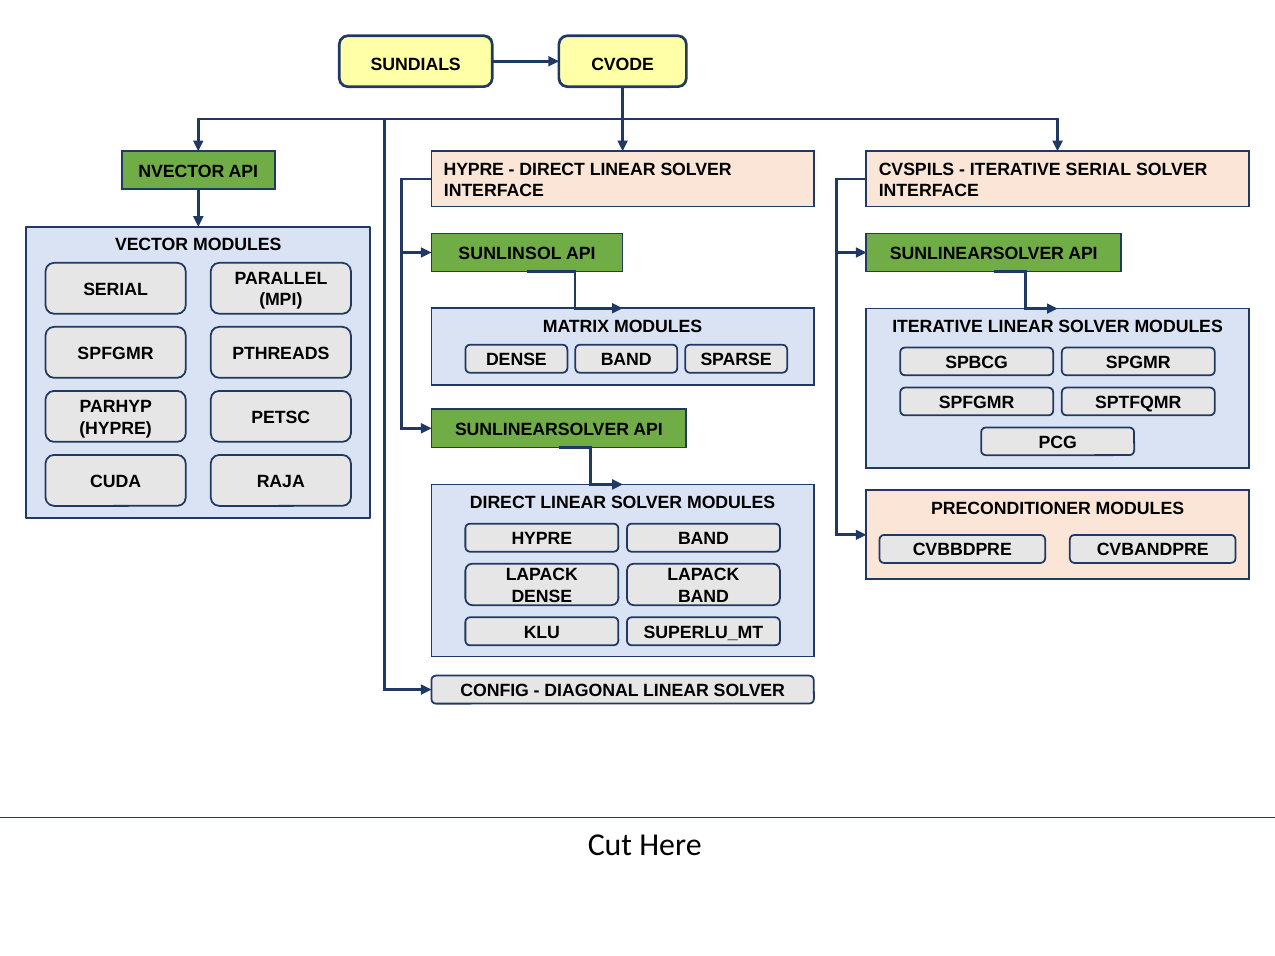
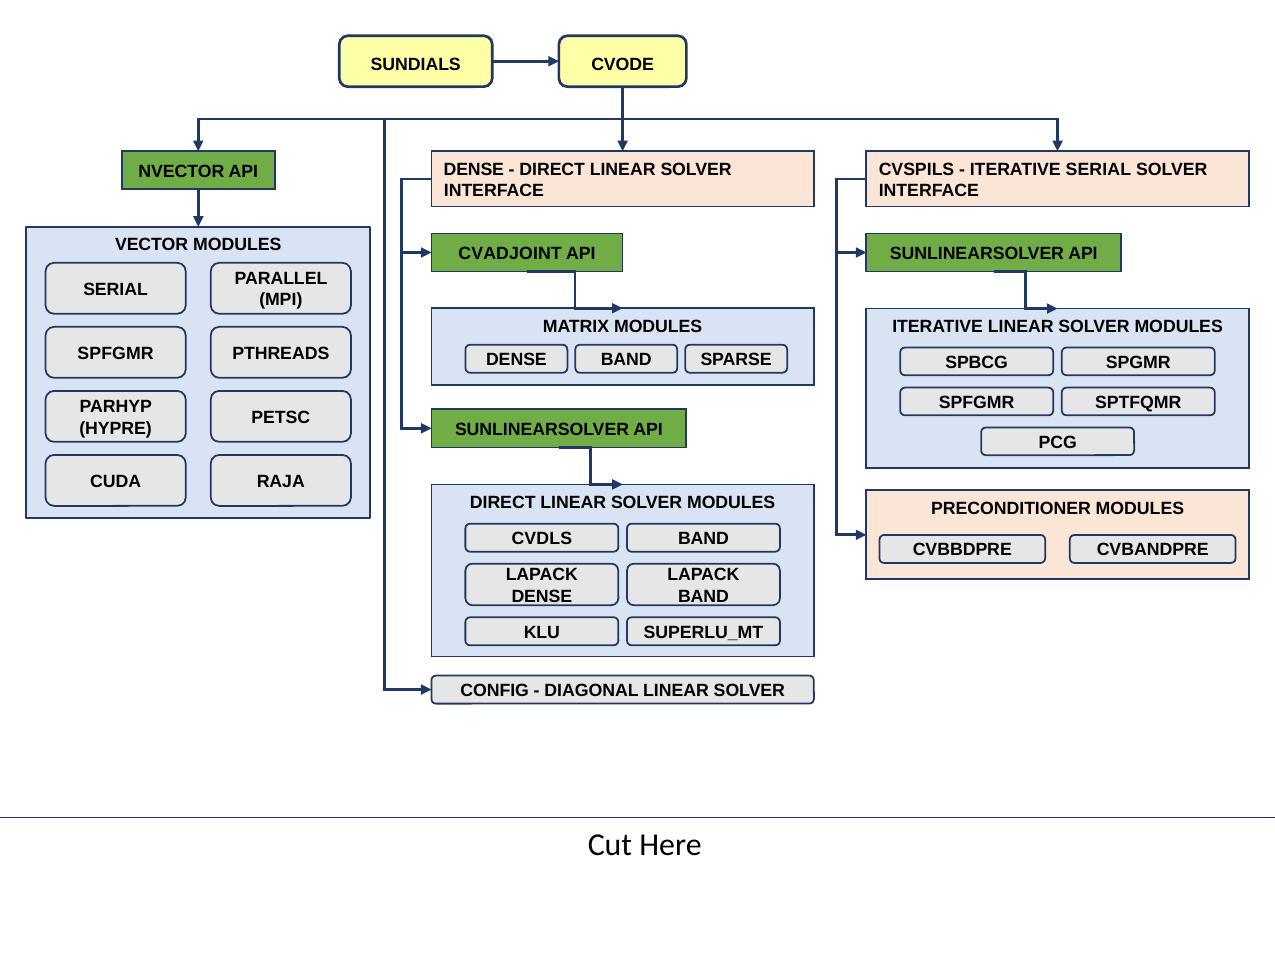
HYPRE: HYPRE -> DENSE (474, 169)
SUNLINSOL: SUNLINSOL -> CVADJOINT (510, 254)
HYPRE: HYPRE -> CVDLS (542, 539)
